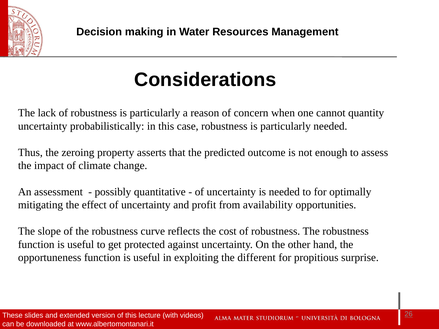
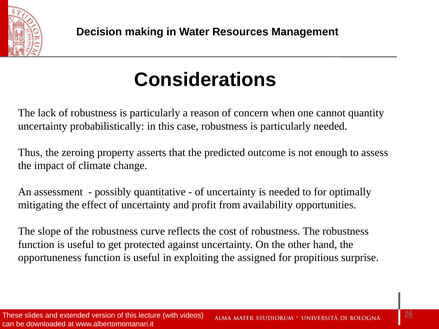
different: different -> assigned (257, 258)
